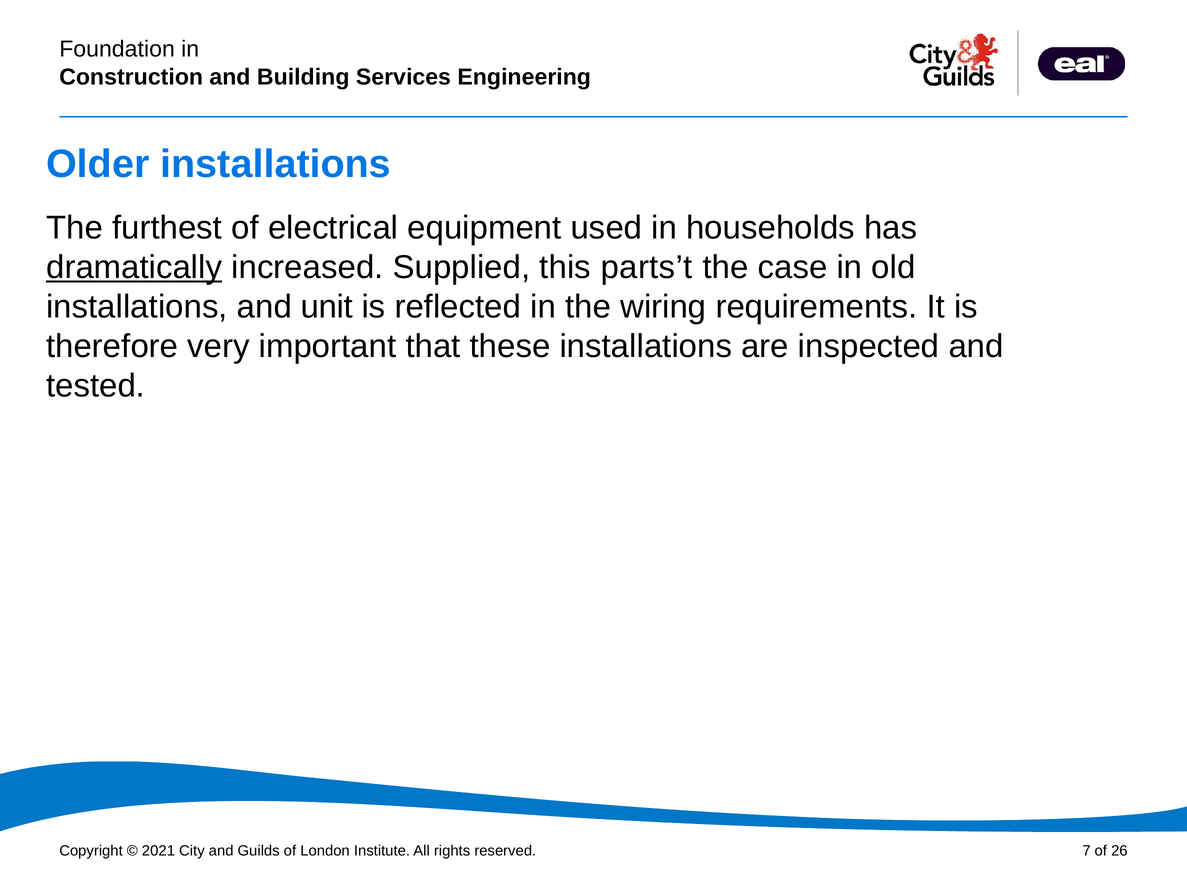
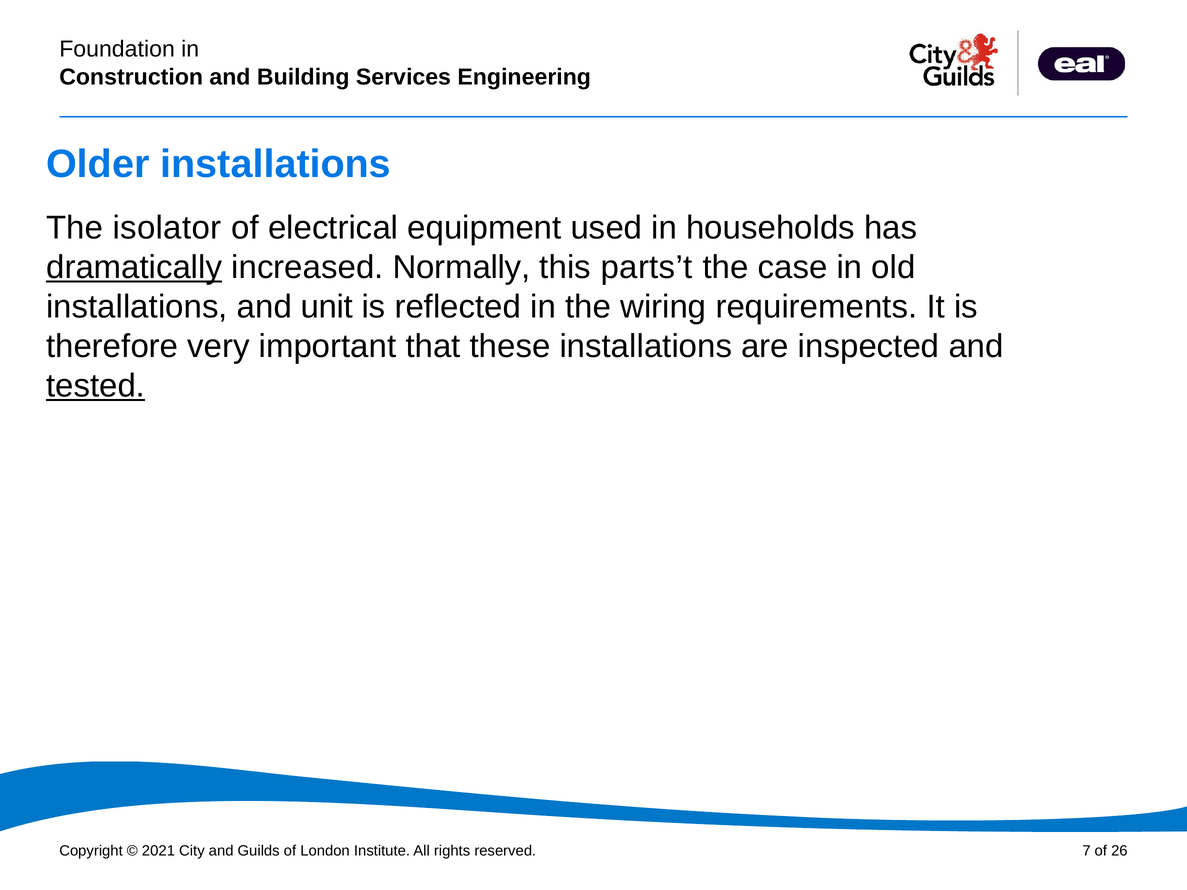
furthest: furthest -> isolator (167, 228)
Supplied: Supplied -> Normally (462, 267)
tested underline: none -> present (96, 386)
